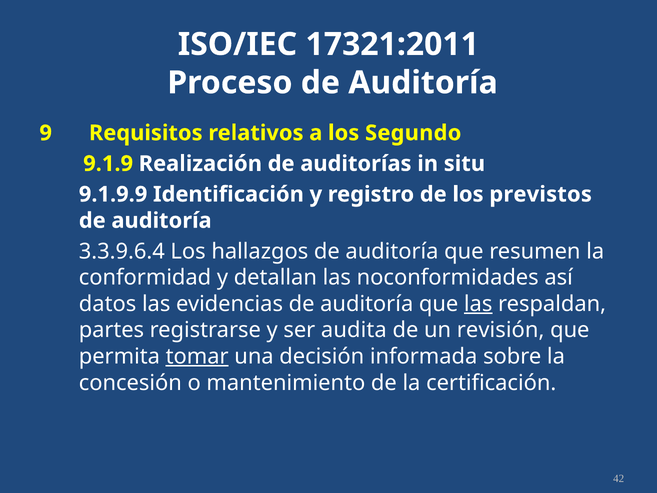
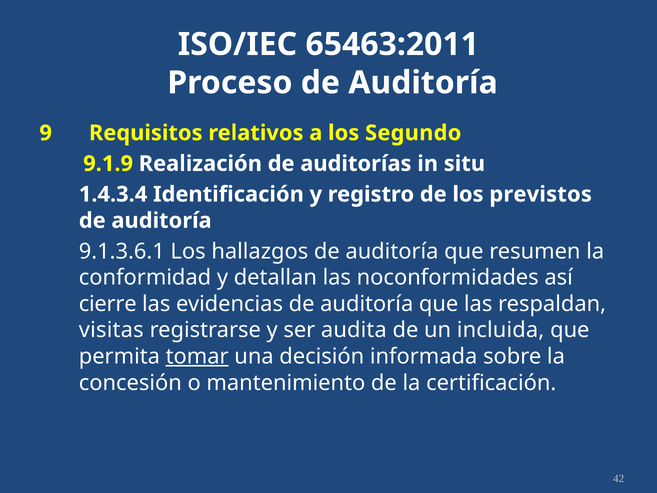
17321:2011: 17321:2011 -> 65463:2011 (392, 44)
9.1.9.9: 9.1.9.9 -> 1.4.3.4 (113, 194)
3.3.9.6.4: 3.3.9.6.4 -> 9.1.3.6.1 (122, 251)
datos: datos -> cierre (108, 304)
las underline: present -> none (478, 304)
partes: partes -> visitas (111, 330)
revisión: revisión -> incluida (501, 330)
